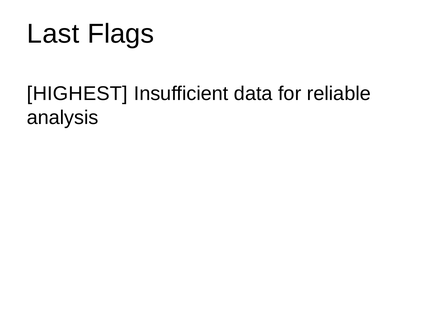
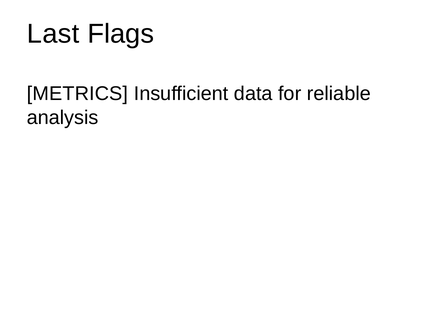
HIGHEST: HIGHEST -> METRICS (77, 94)
